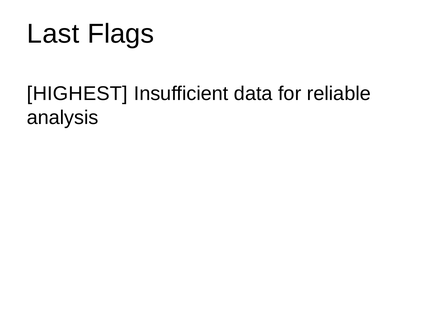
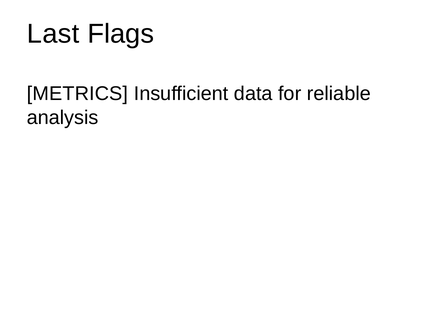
HIGHEST: HIGHEST -> METRICS (77, 94)
